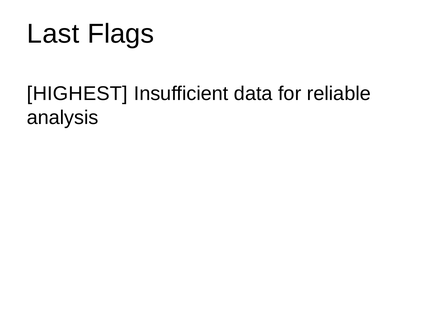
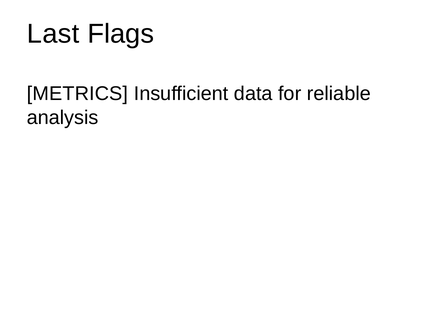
HIGHEST: HIGHEST -> METRICS (77, 94)
